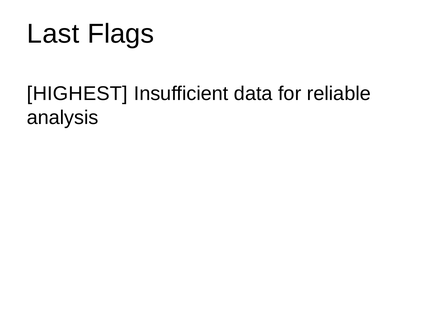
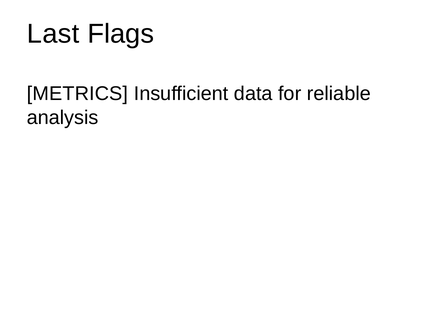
HIGHEST: HIGHEST -> METRICS (77, 94)
